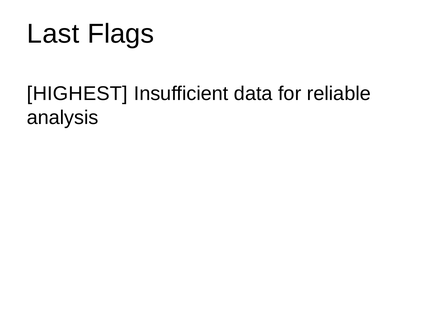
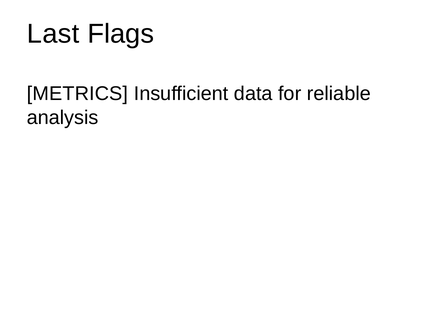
HIGHEST: HIGHEST -> METRICS (77, 94)
